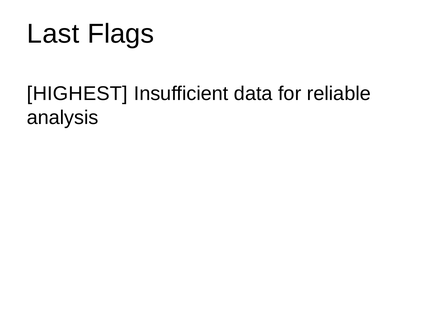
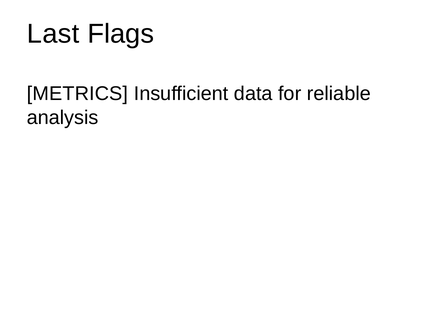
HIGHEST: HIGHEST -> METRICS (77, 94)
